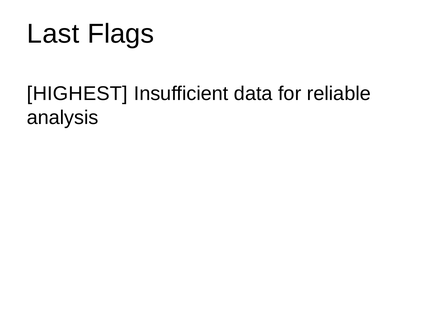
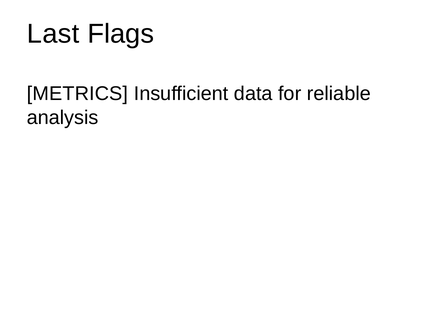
HIGHEST: HIGHEST -> METRICS (77, 94)
